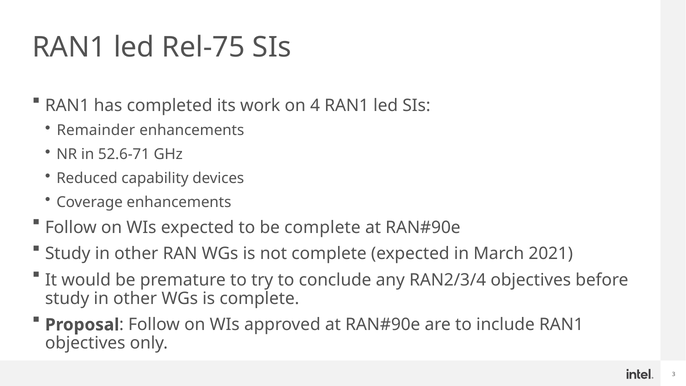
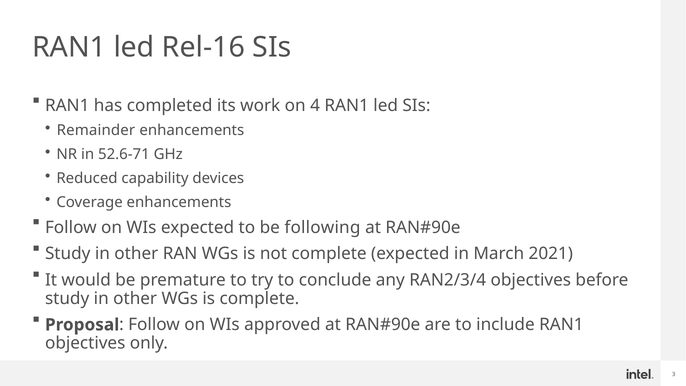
Rel-75: Rel-75 -> Rel-16 (203, 47)
be complete: complete -> following (322, 227)
